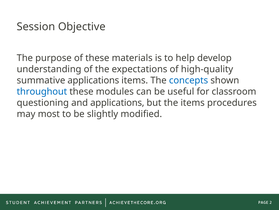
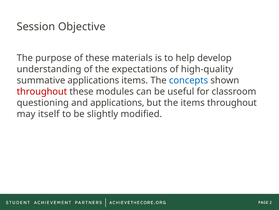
throughout colour: blue -> red (42, 91)
items procedures: procedures -> throughout (232, 102)
most: most -> itself (49, 114)
